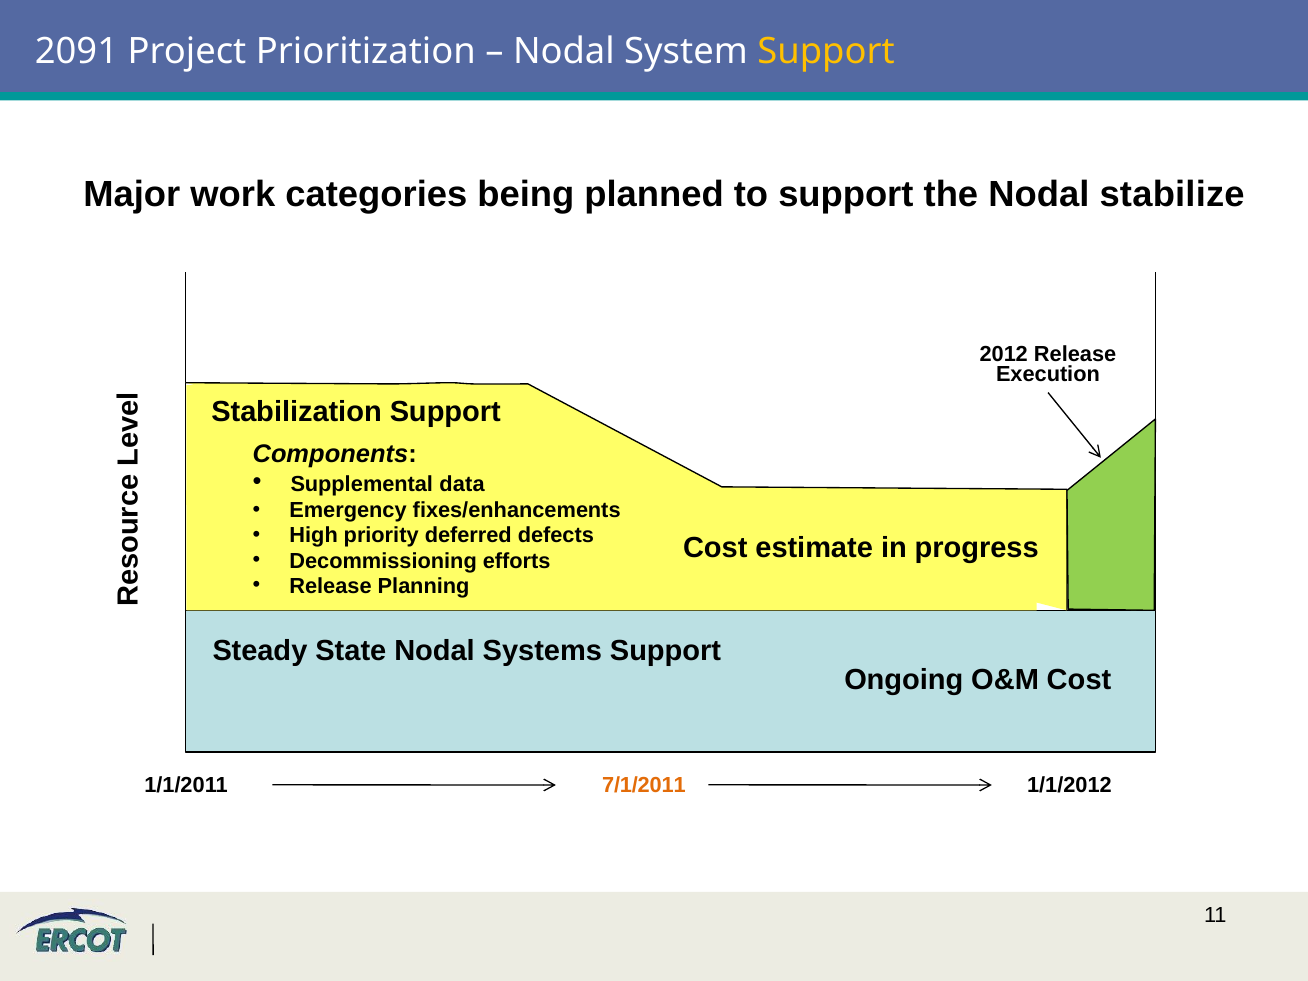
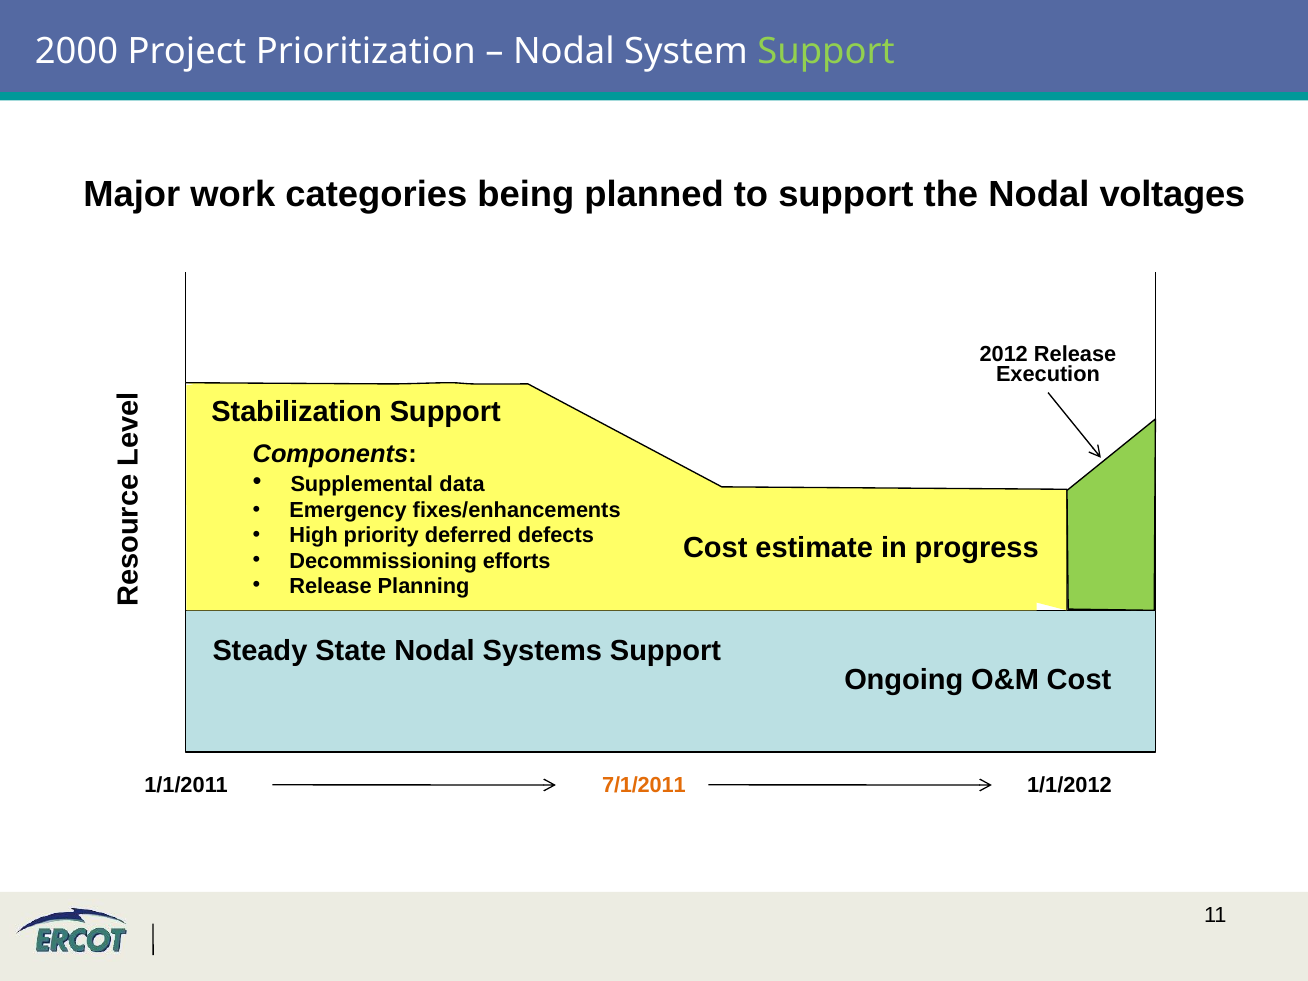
2091: 2091 -> 2000 (76, 52)
Support colour: yellow -> light green (826, 52)
stabilize: stabilize -> voltages (1172, 194)
